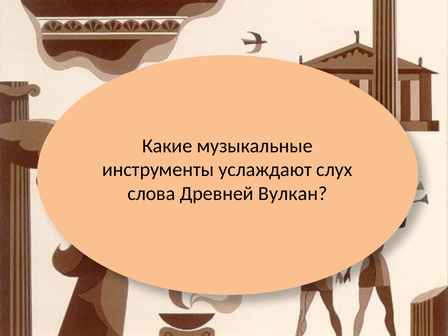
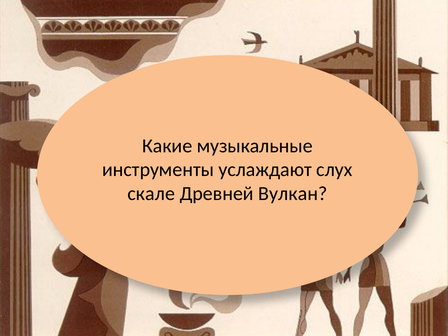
слова: слова -> скале (151, 194)
